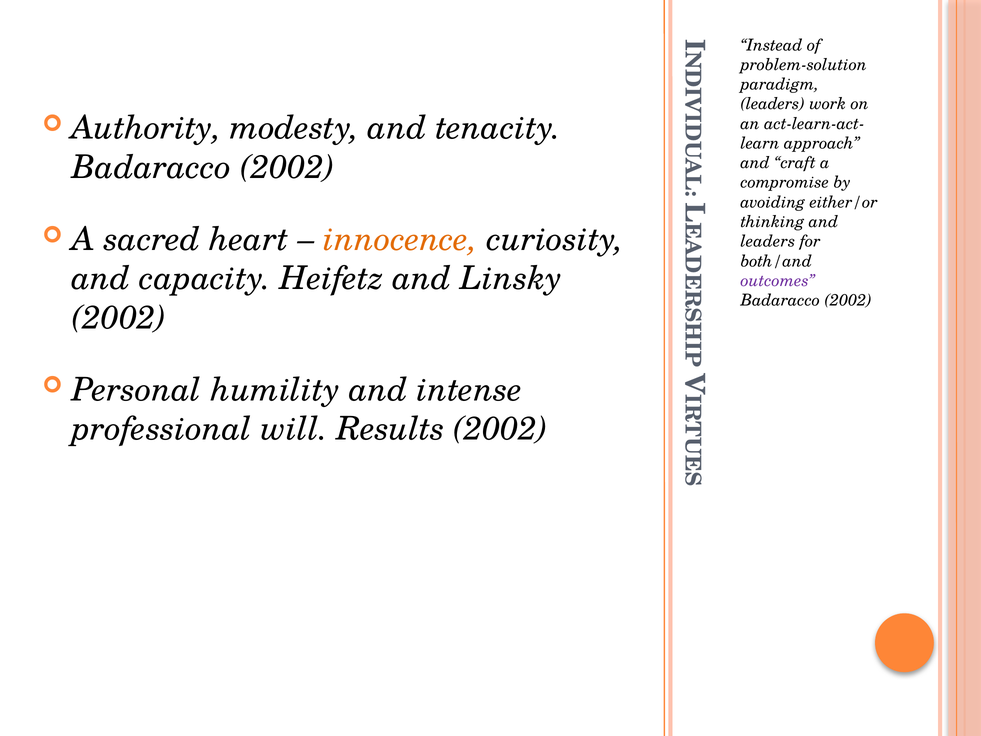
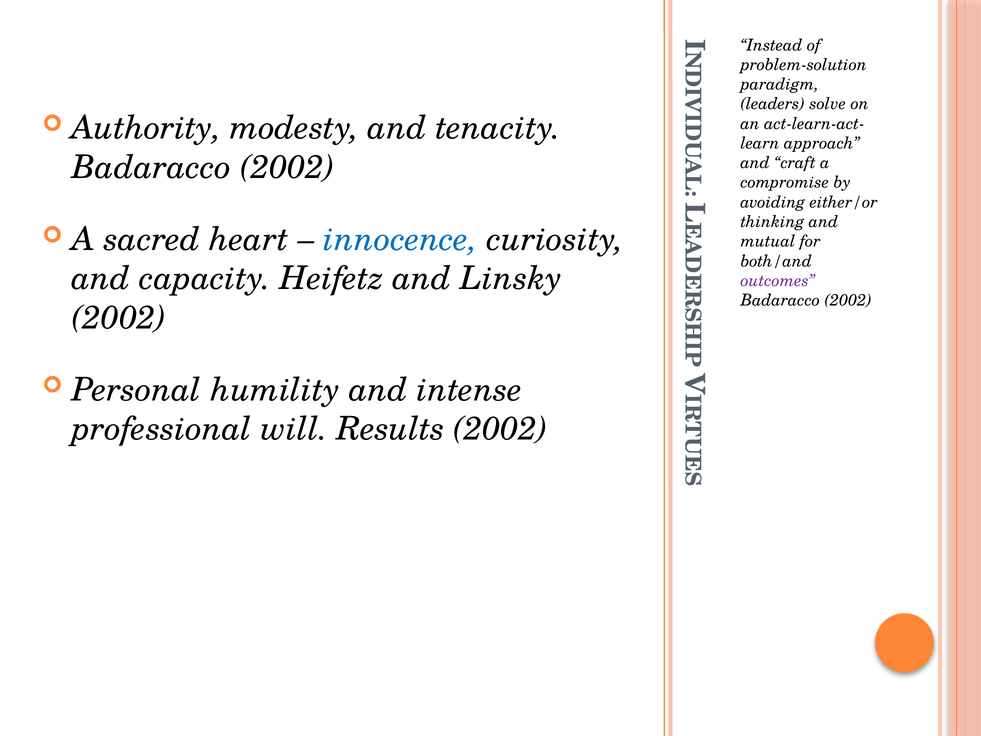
work: work -> solve (828, 104)
innocence colour: orange -> blue (400, 239)
leaders: leaders -> mutual (768, 241)
